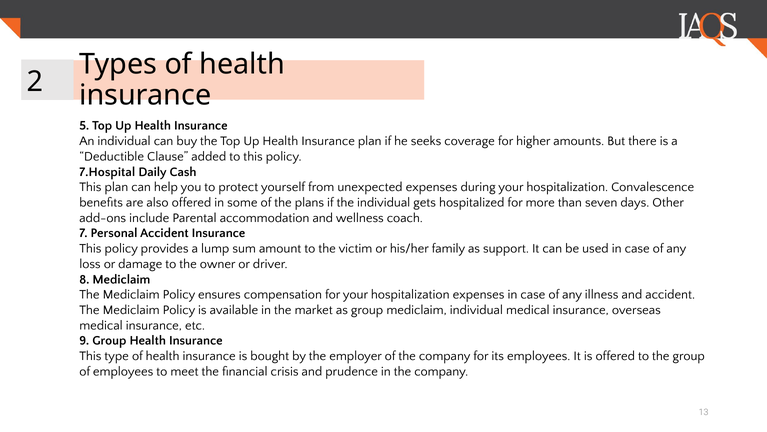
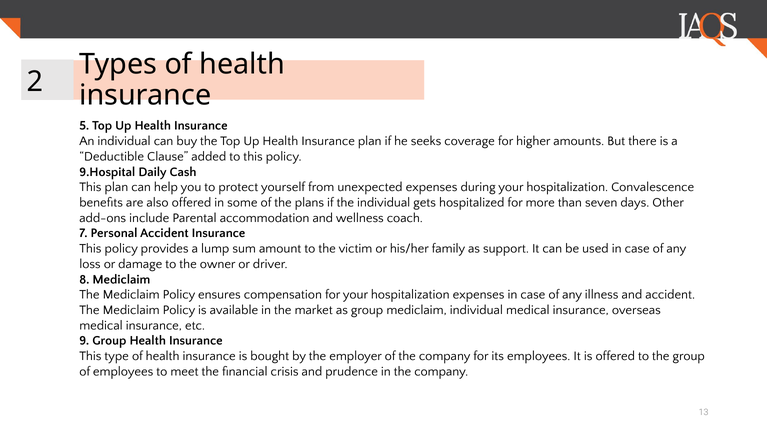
7.Hospital: 7.Hospital -> 9.Hospital (107, 172)
